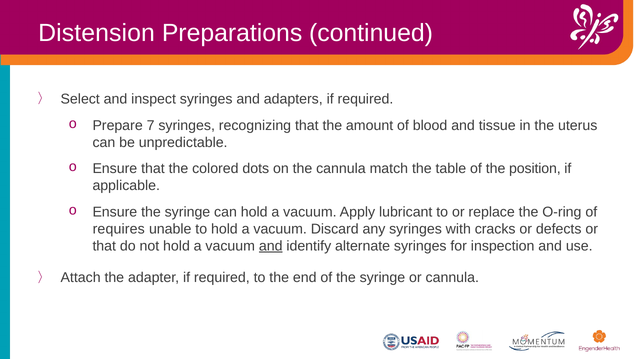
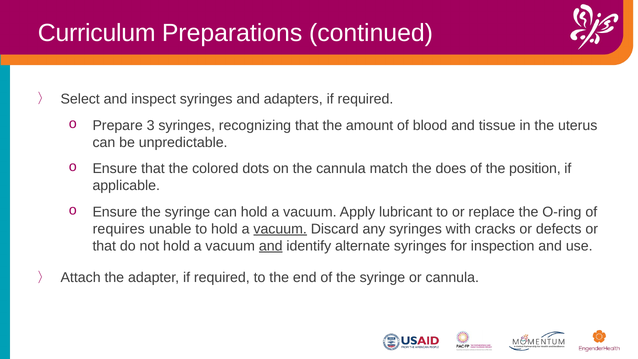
Distension: Distension -> Curriculum (97, 33)
7: 7 -> 3 (151, 125)
table: table -> does (451, 169)
vacuum underline: none -> present (280, 229)
